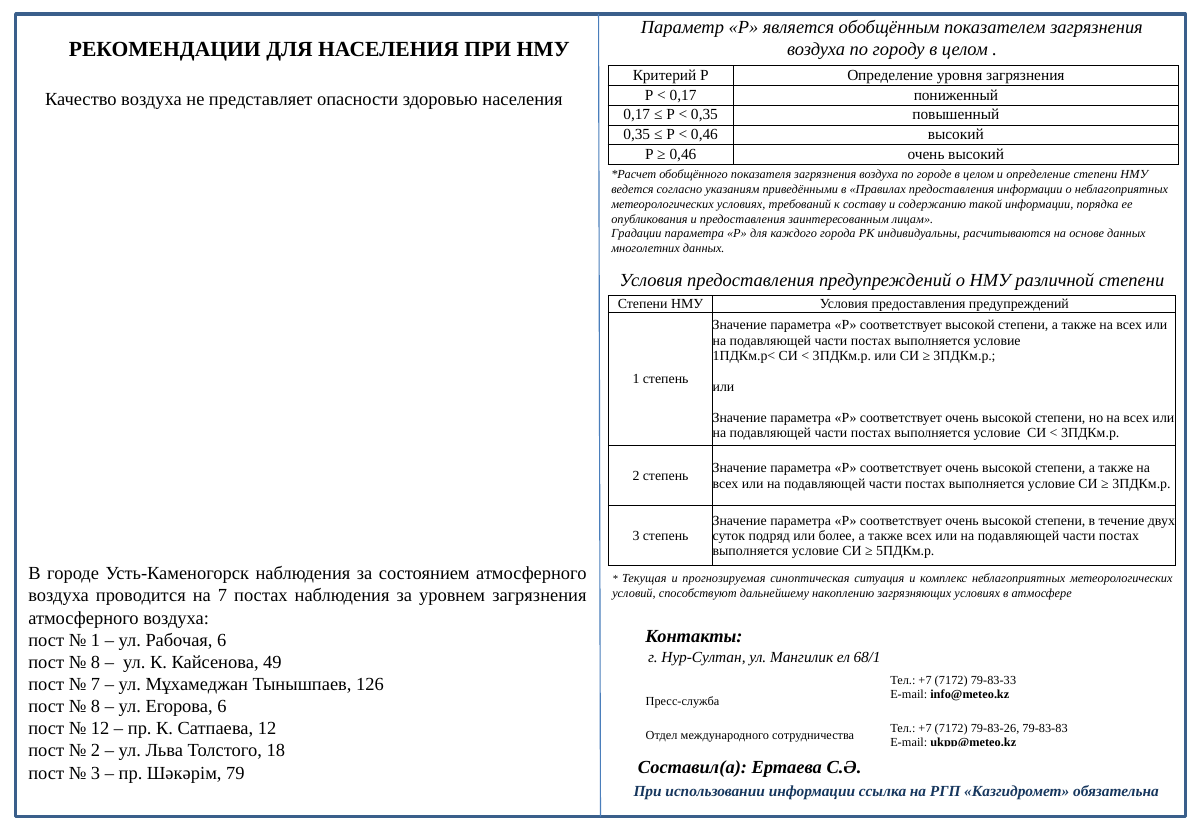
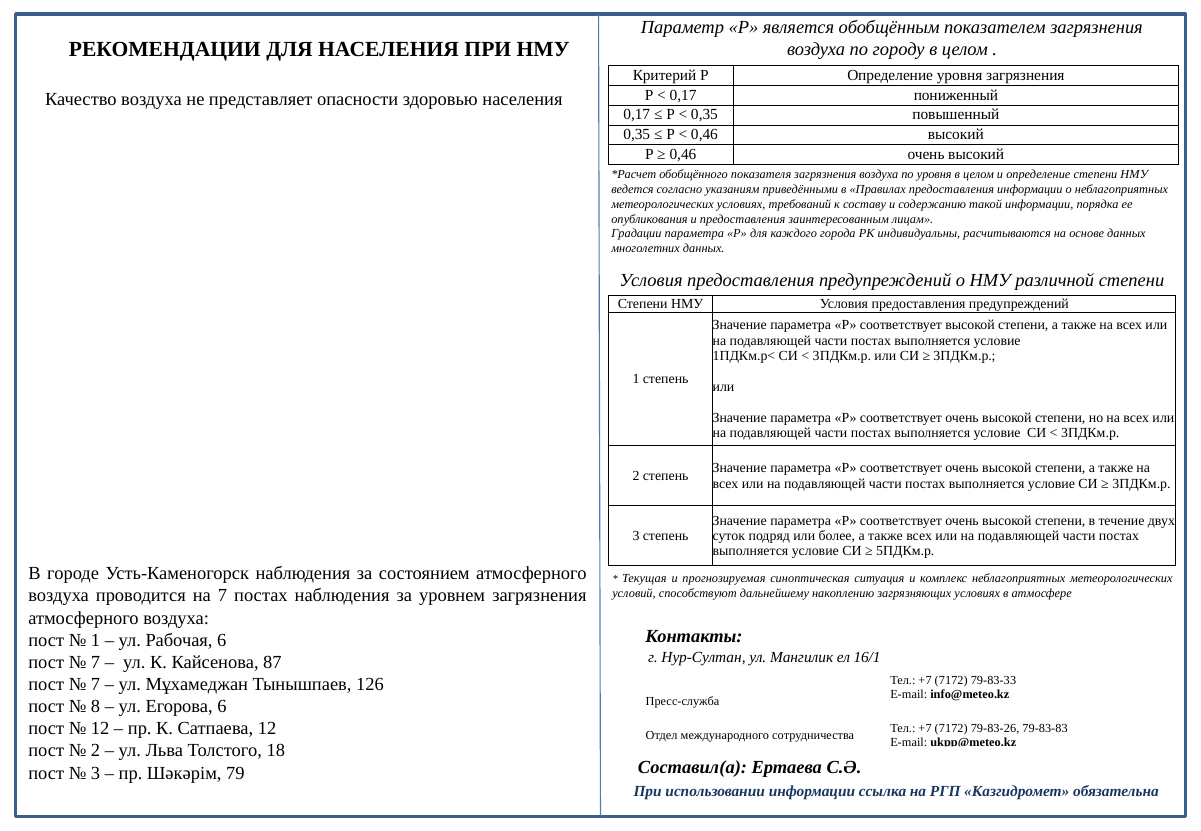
по городе: городе -> уровня (934, 175)
68/1: 68/1 -> 16/1 (867, 658)
8: 8 -> 7 (96, 663)
49: 49 -> 87 (272, 663)
